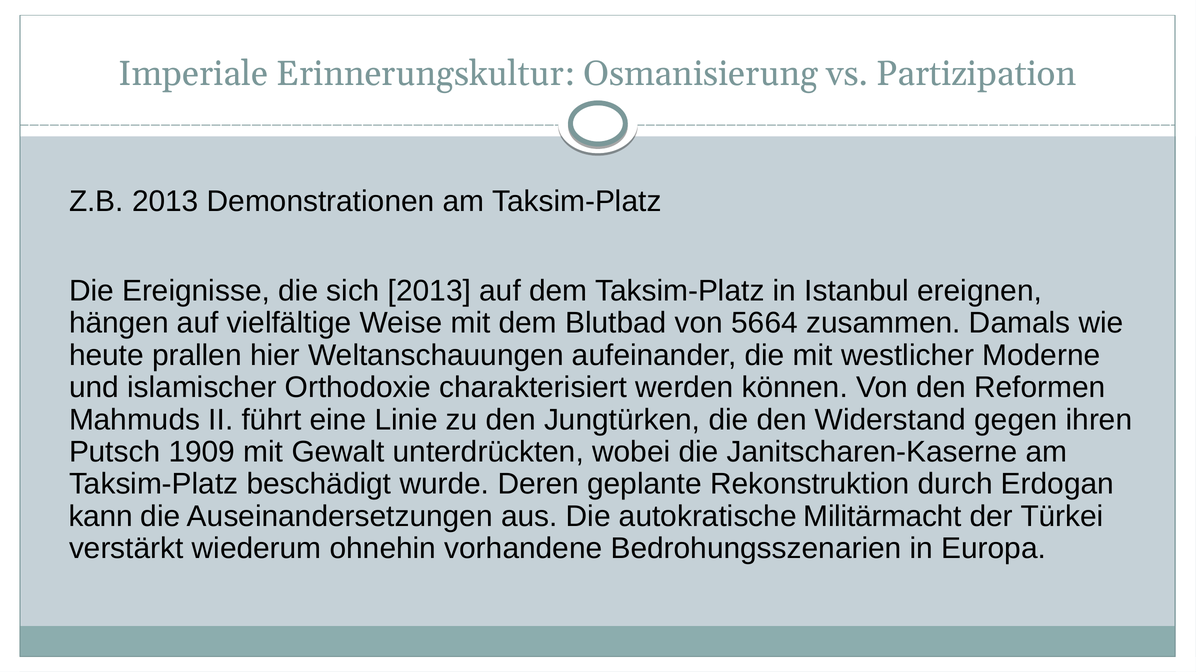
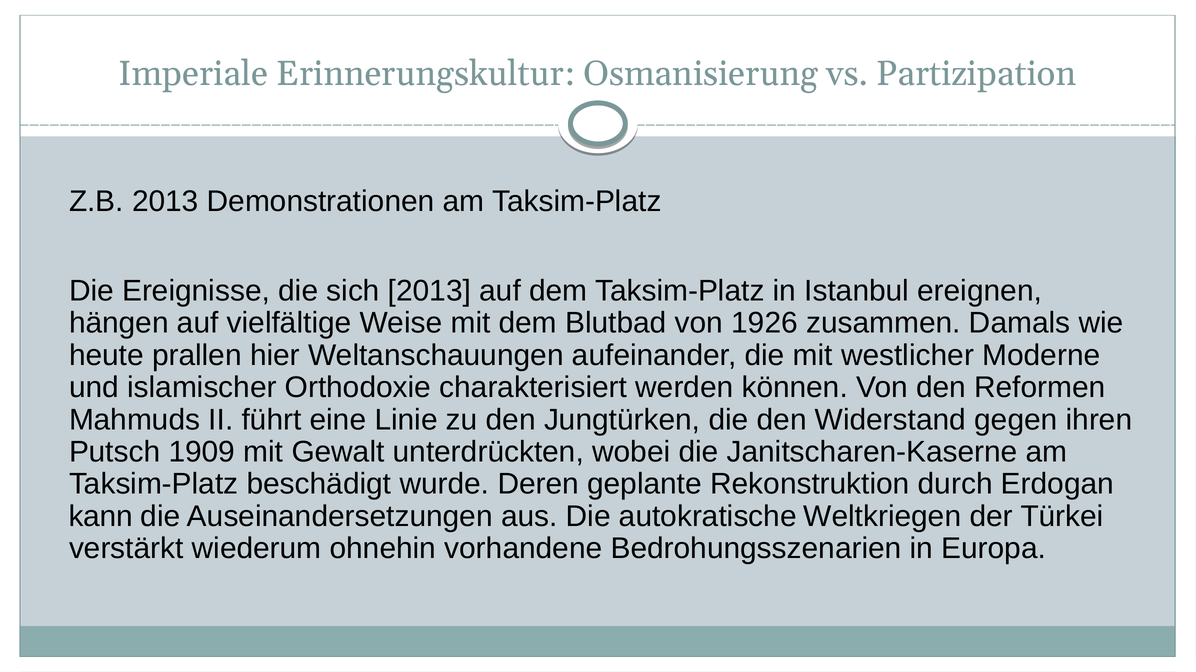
5664: 5664 -> 1926 (765, 323)
Militärmacht: Militärmacht -> Weltkriegen (882, 517)
